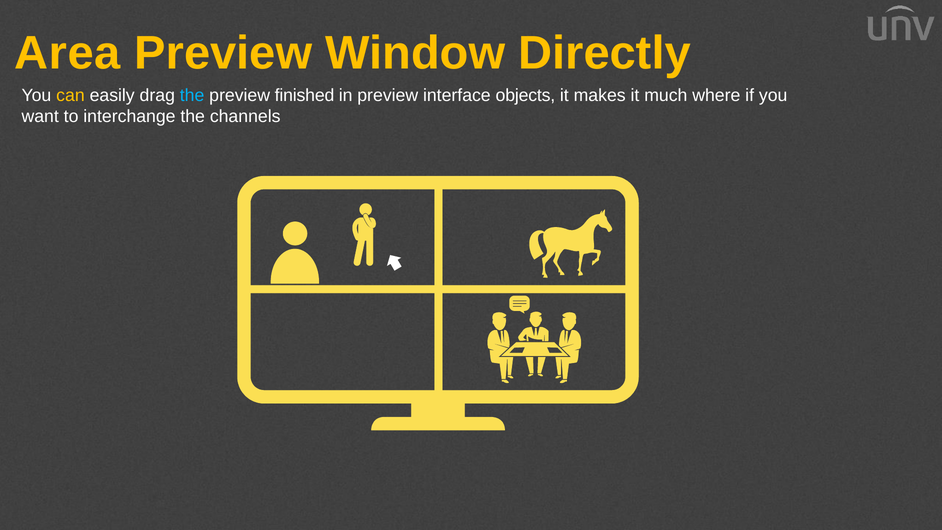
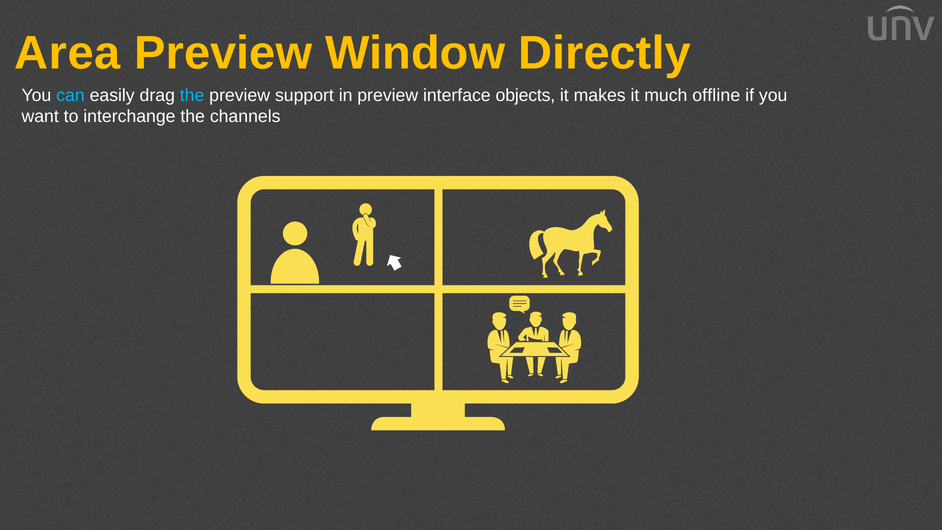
can colour: yellow -> light blue (70, 95)
finished: finished -> support (304, 95)
where: where -> offline (716, 95)
